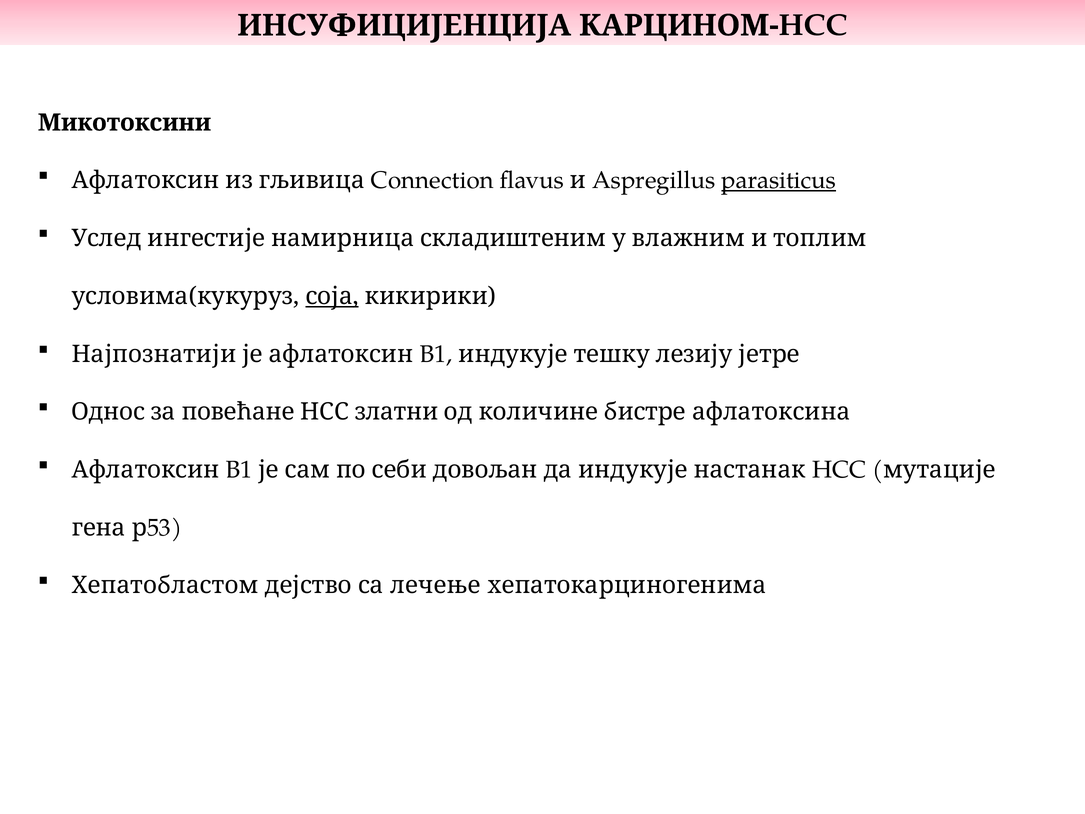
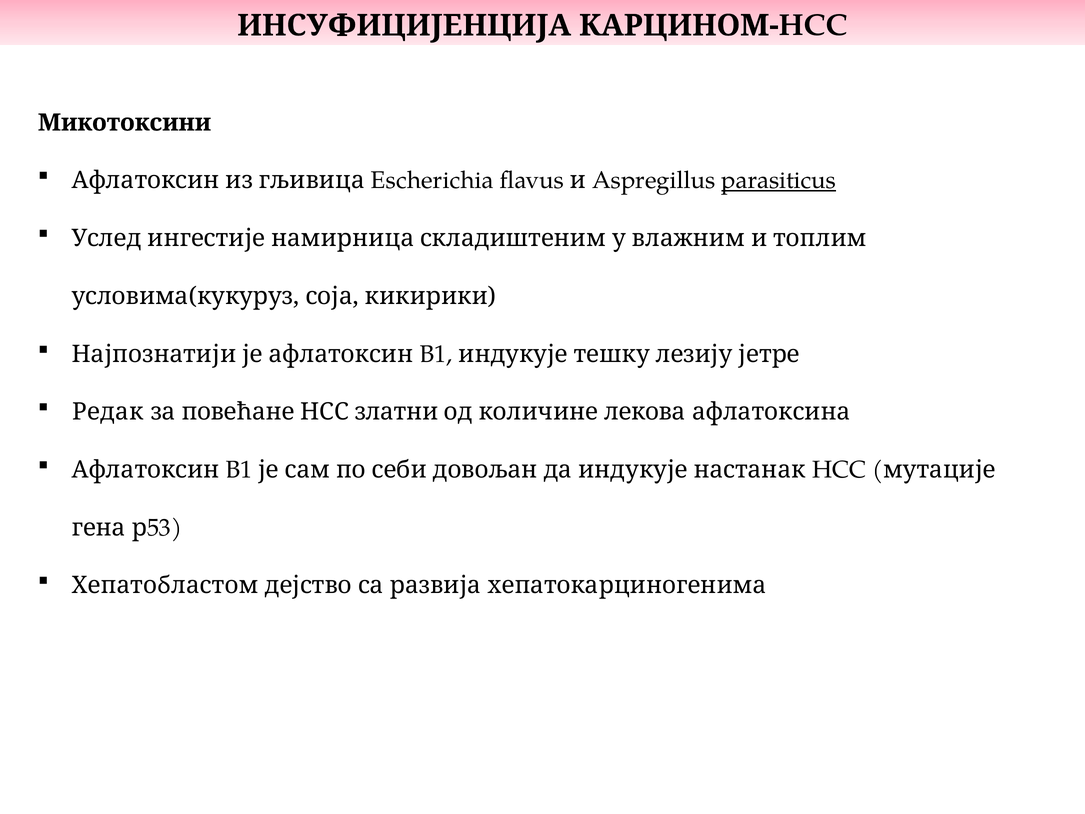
Connection: Connection -> Escherichia (432, 180)
соја underline: present -> none (332, 296)
Однос: Однос -> Редак (108, 412)
бистре: бистре -> лекова (645, 412)
лечење: лечење -> развија (435, 585)
